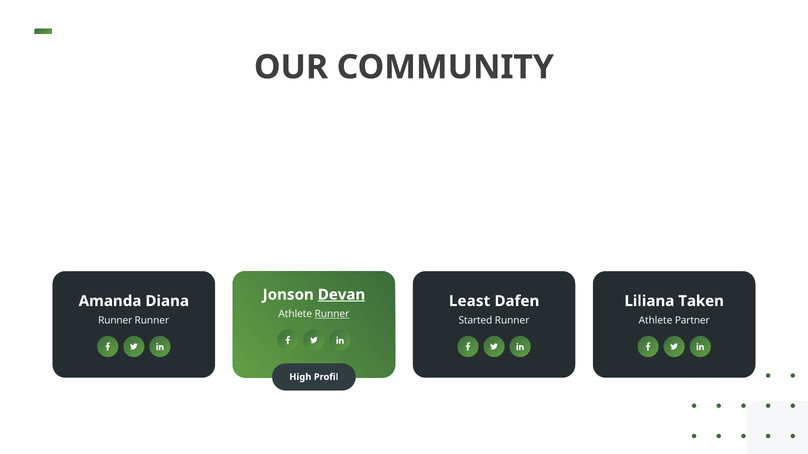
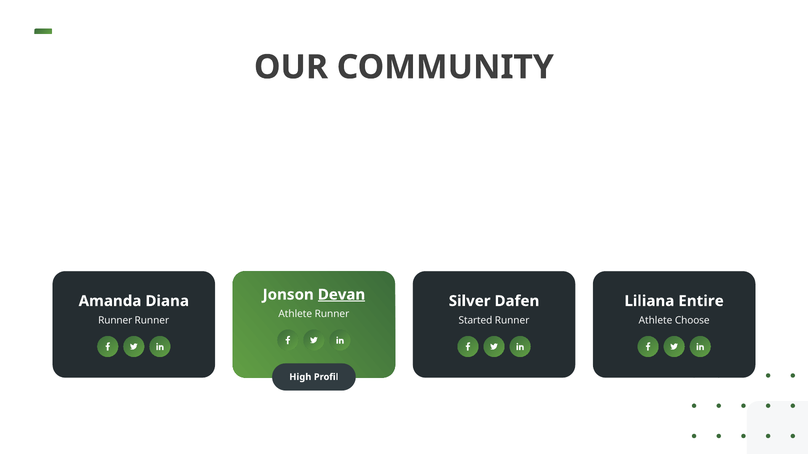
Least: Least -> Silver (470, 301)
Taken: Taken -> Entire (701, 301)
Runner underline: present -> none (332, 314)
Partner: Partner -> Choose (692, 321)
